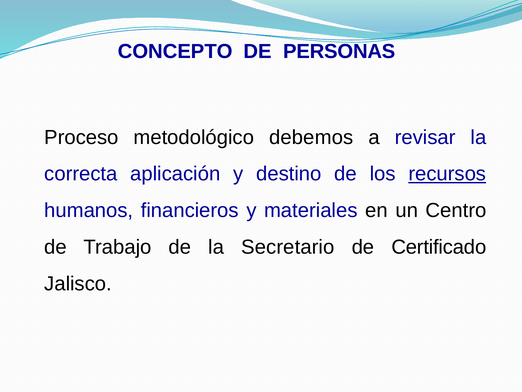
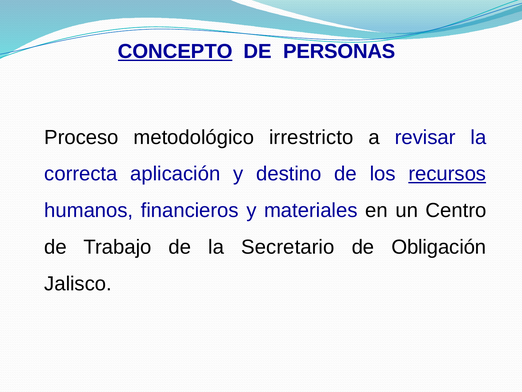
CONCEPTO underline: none -> present (175, 52)
debemos: debemos -> irrestricto (311, 137)
Certificado: Certificado -> Obligación (439, 247)
